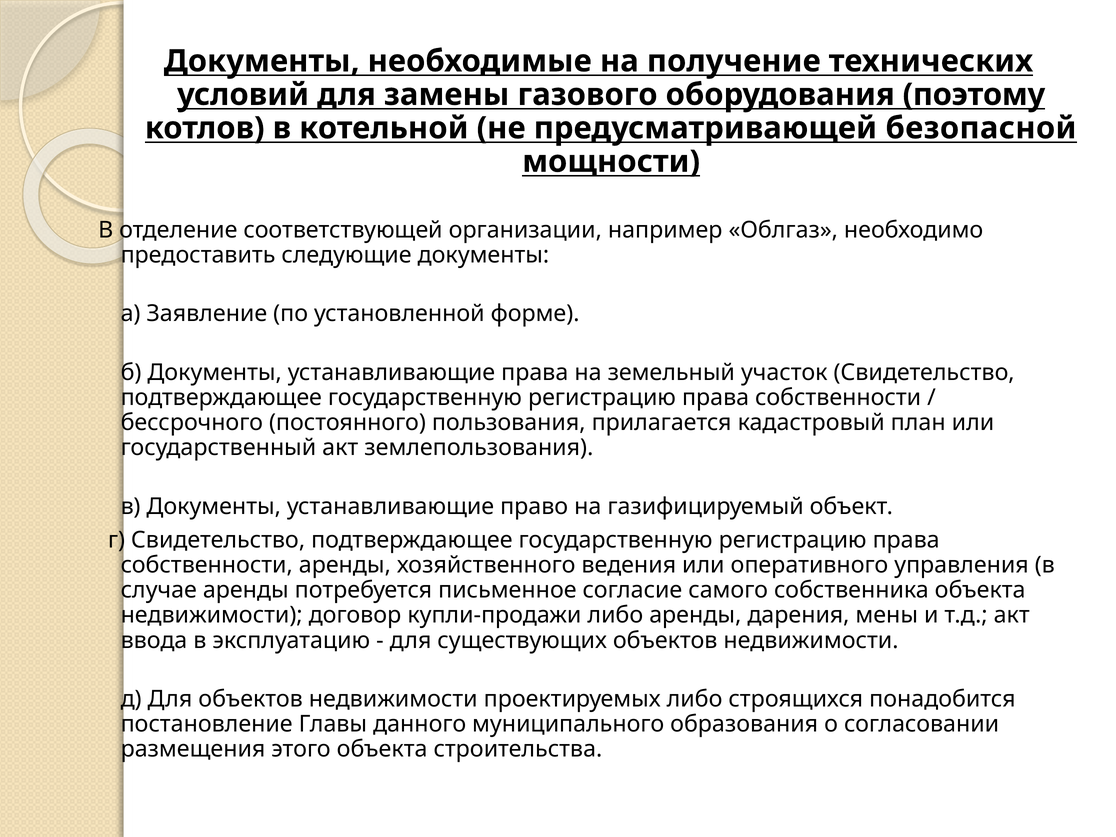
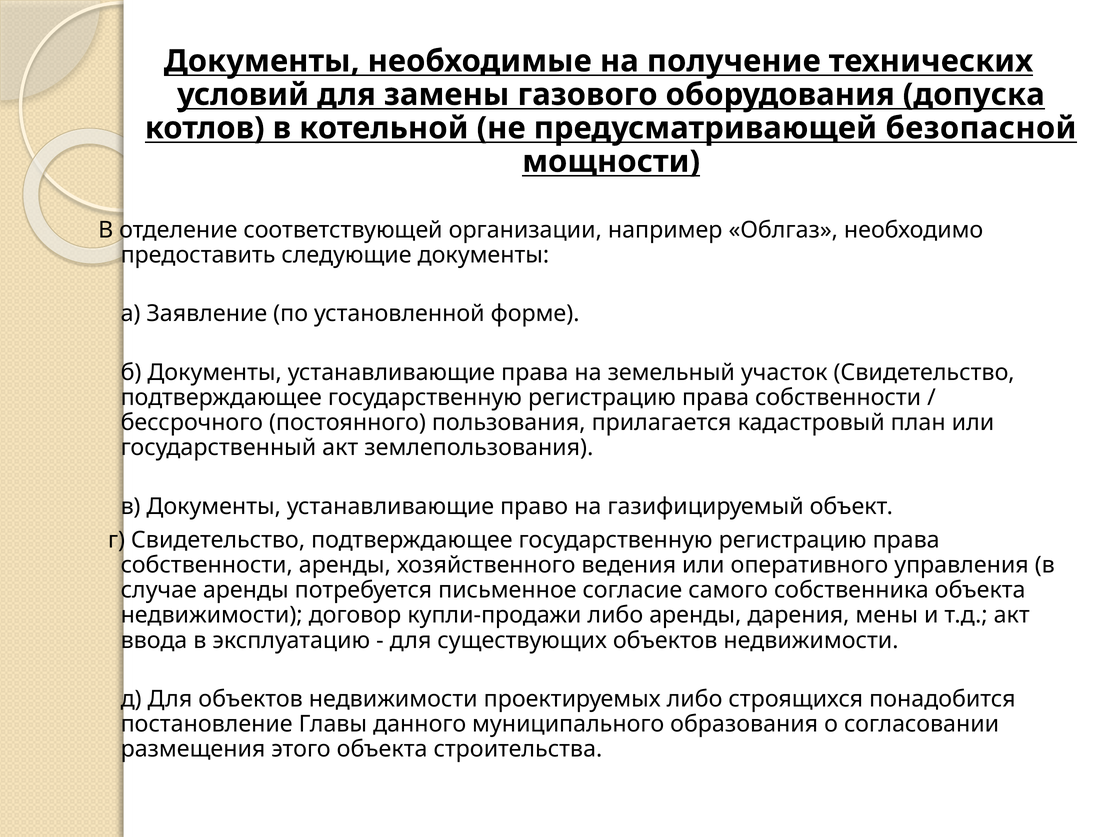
поэтому: поэтому -> допуска (974, 95)
